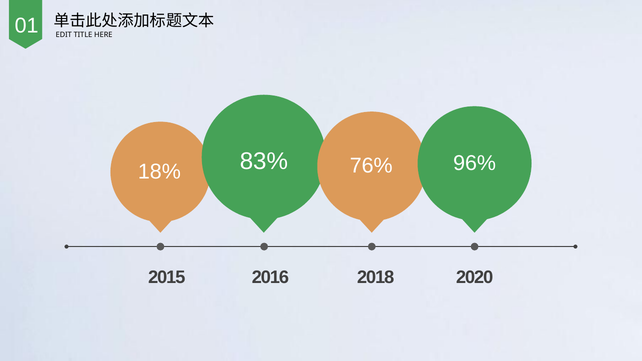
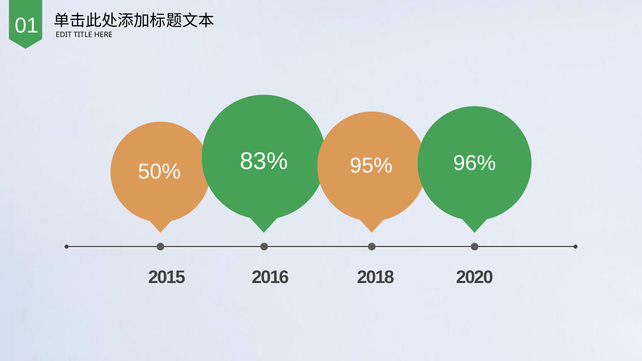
76%: 76% -> 95% (371, 166)
18%: 18% -> 50% (159, 172)
